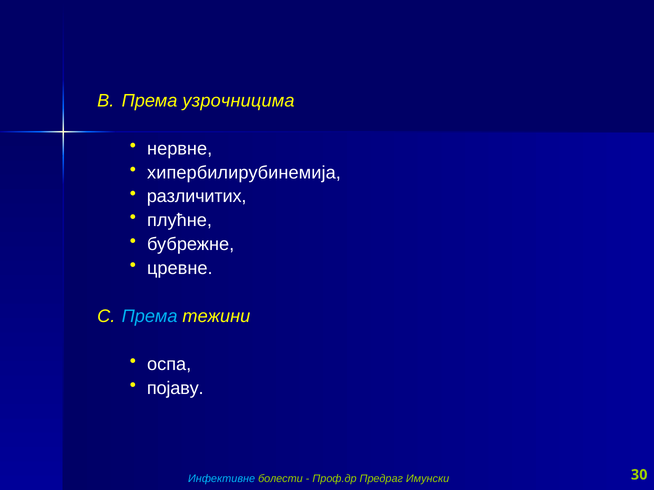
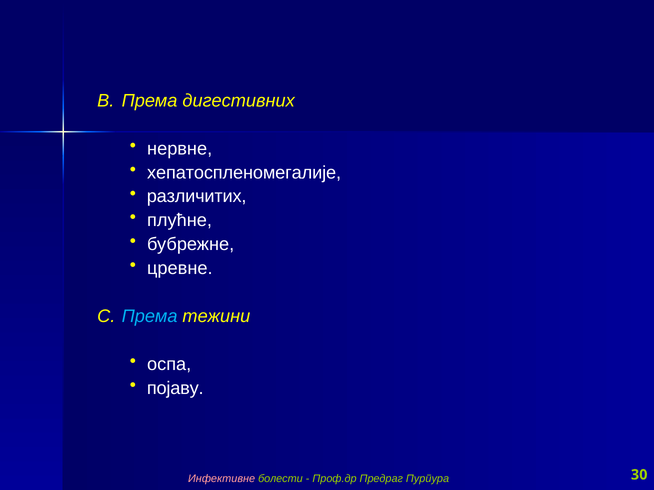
узрочницима: узрочницима -> дигестивних (239, 101)
хипербилирубинемија: хипербилирубинемија -> хепатоспленомегалије (244, 173)
Инфективне colour: light blue -> pink (222, 479)
Имунски: Имунски -> Пурпура (428, 479)
